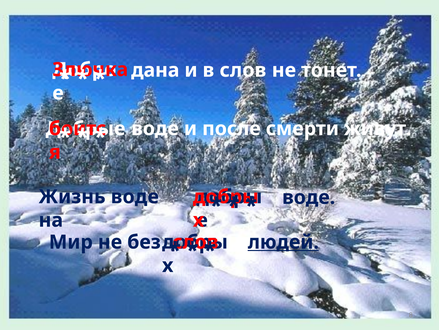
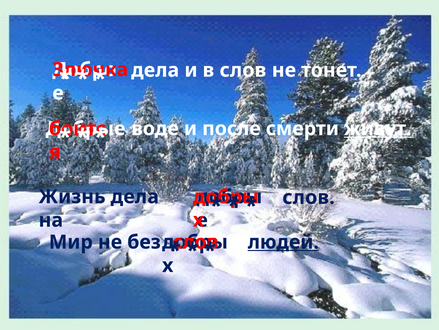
дана: дана -> дела (155, 70)
живут underline: none -> present (378, 128)
Жизнь воде: воде -> дела (135, 196)
воде: воде -> слов (309, 197)
